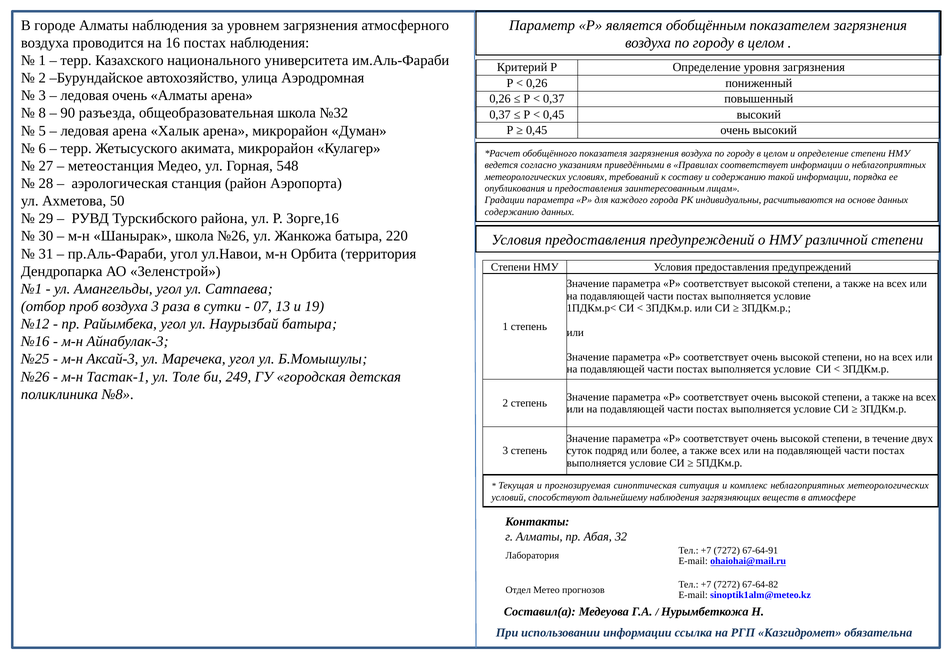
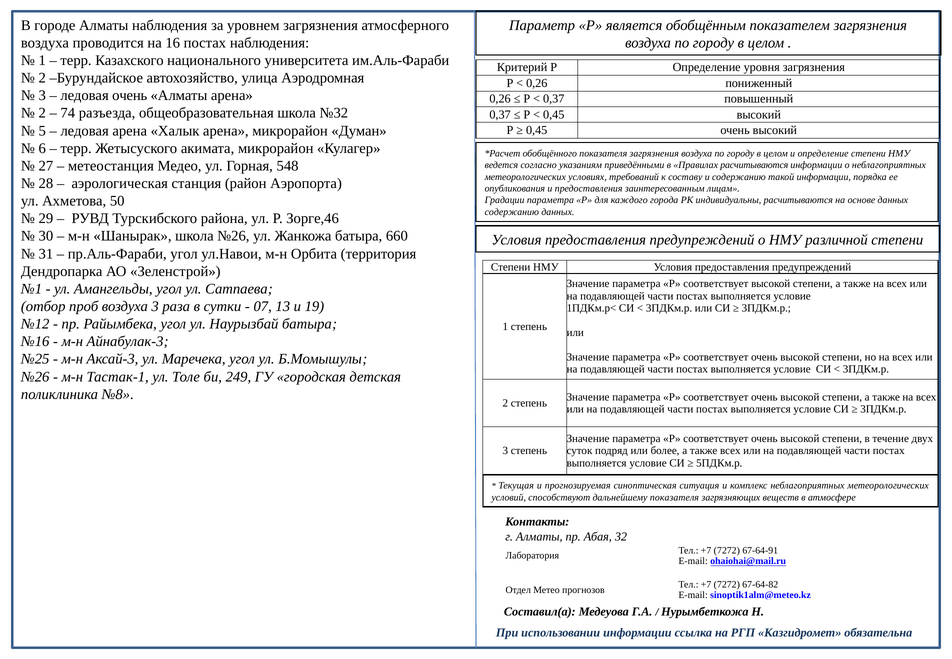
8: 8 -> 2 (42, 113)
90: 90 -> 74 (68, 113)
Правилах соответствует: соответствует -> расчитываются (754, 165)
Зорге,16: Зорге,16 -> Зорге,46 (313, 219)
220: 220 -> 660 (397, 236)
дальнейшему наблюдения: наблюдения -> показателя (674, 497)
